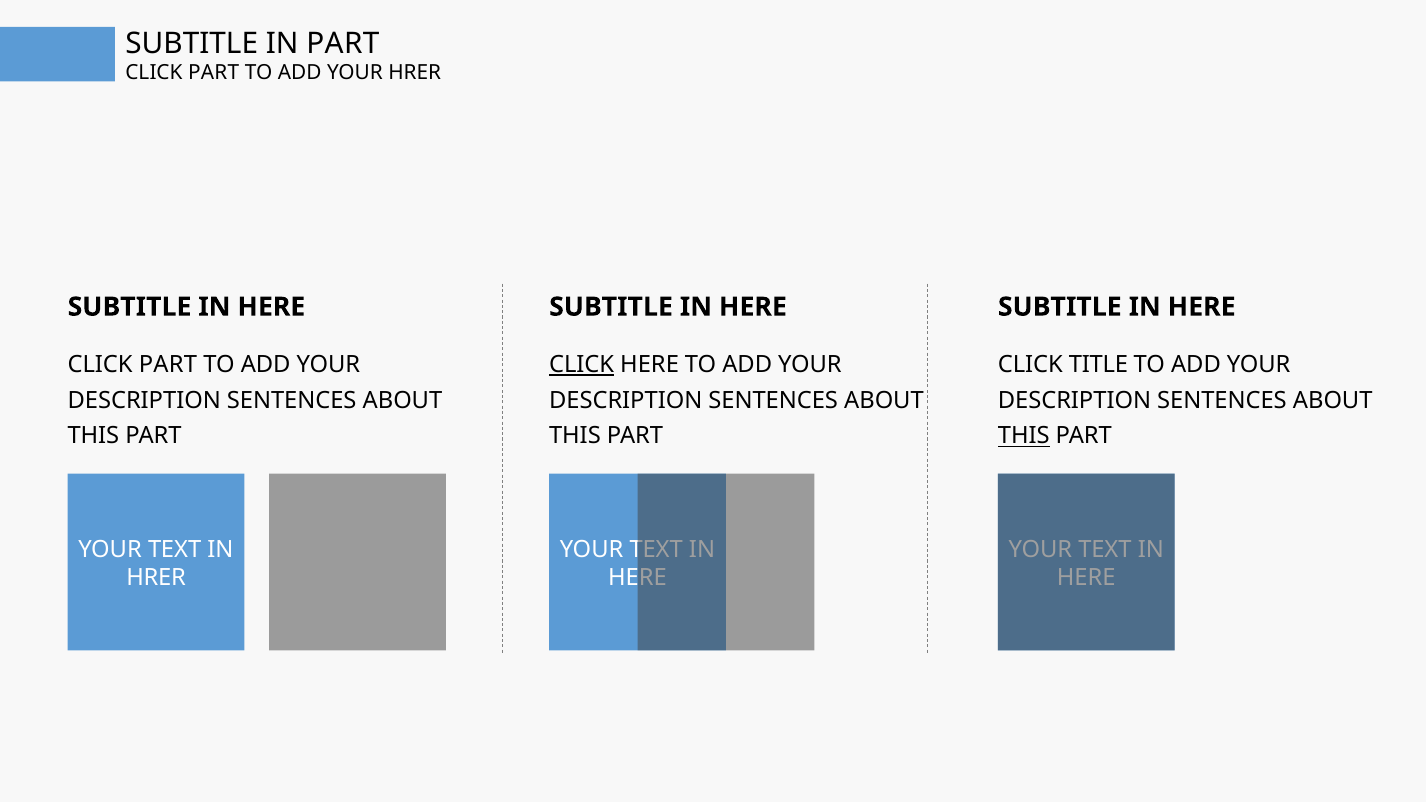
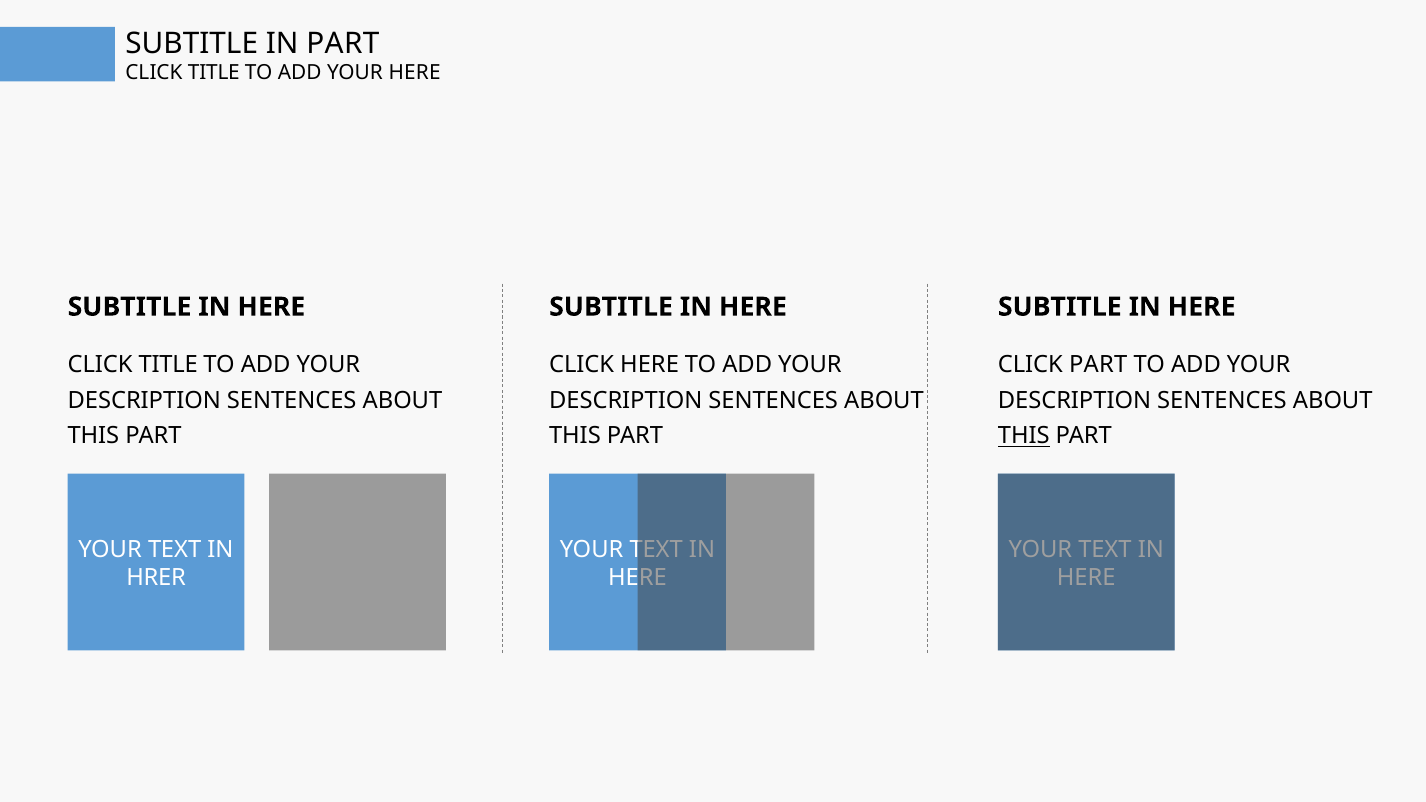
PART: PART -> TITLE (214, 73)
YOUR HRER: HRER -> HERE (415, 73)
PART: PART -> TITLE (168, 365)
CLICK underline: present -> none (582, 365)
CLICK TITLE: TITLE -> PART (1098, 365)
